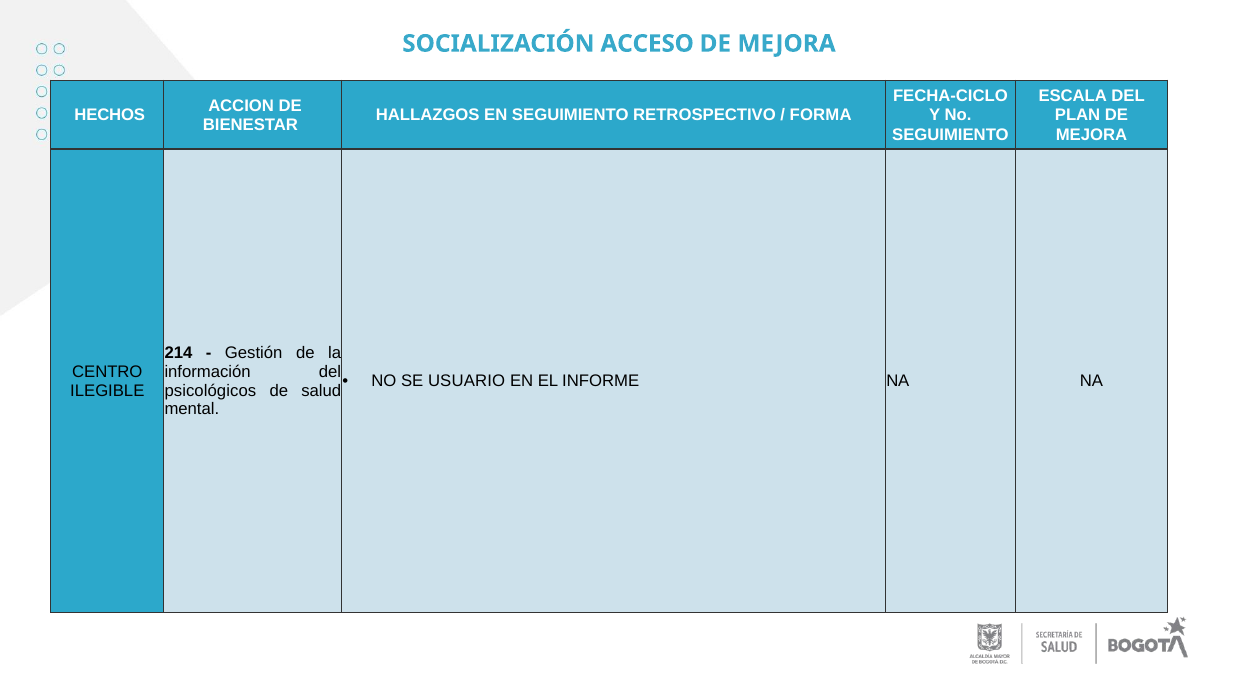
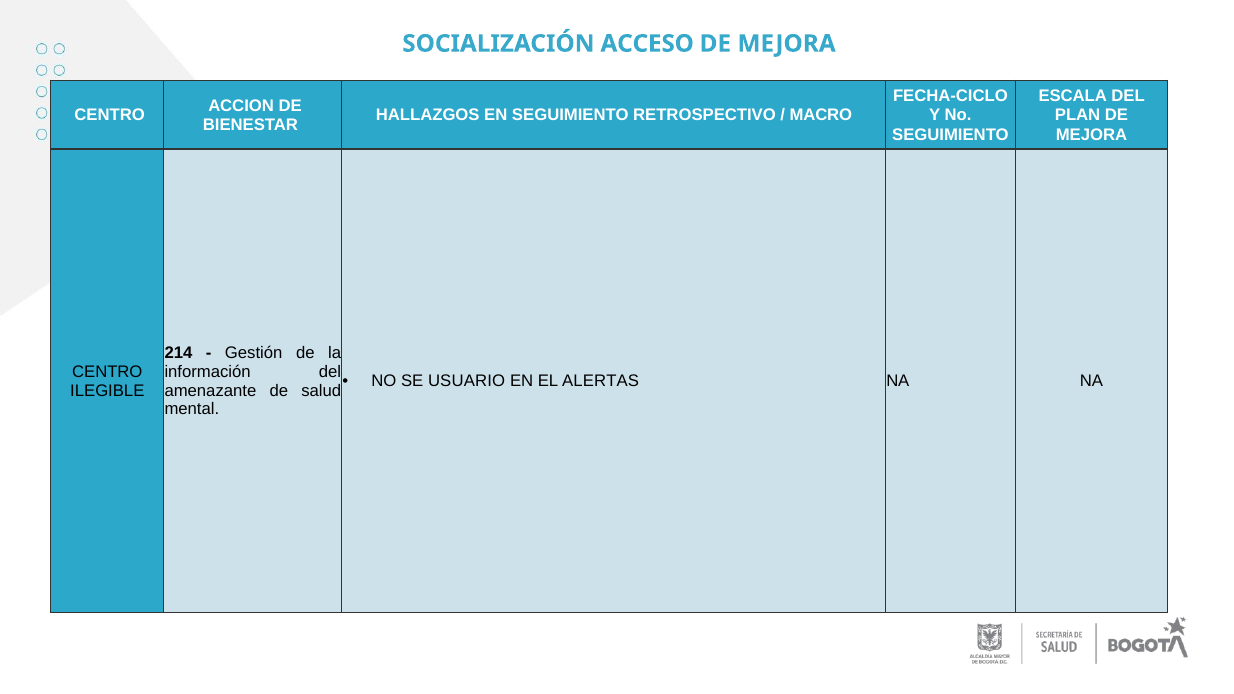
HECHOS: HECHOS -> CENTRO (110, 115)
FORMA: FORMA -> MACRO (821, 115)
INFORME: INFORME -> ALERTAS (601, 381)
psicológicos: psicológicos -> amenazante (210, 391)
